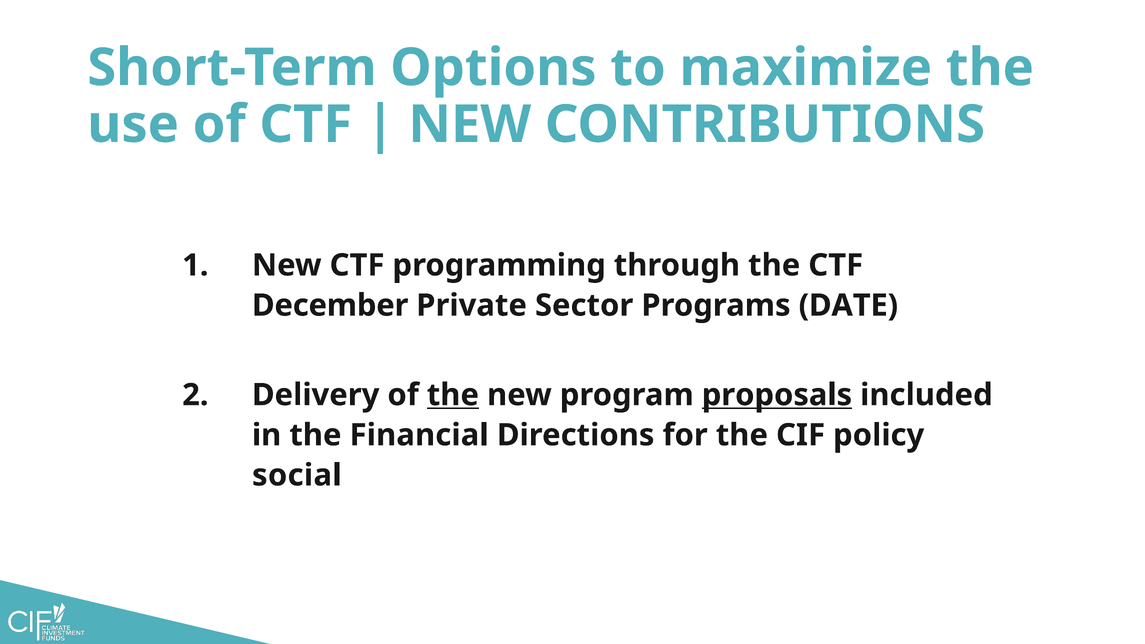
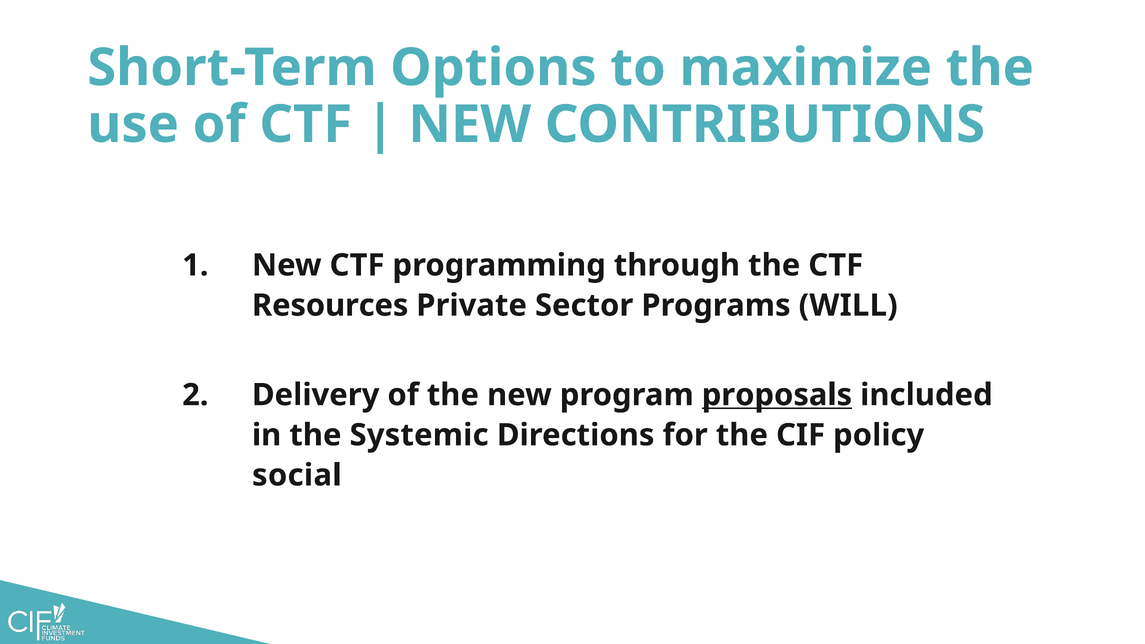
December: December -> Resources (330, 305)
DATE: DATE -> WILL (848, 305)
the underline: present -> none (453, 395)
Financial: Financial -> Systemic (419, 435)
